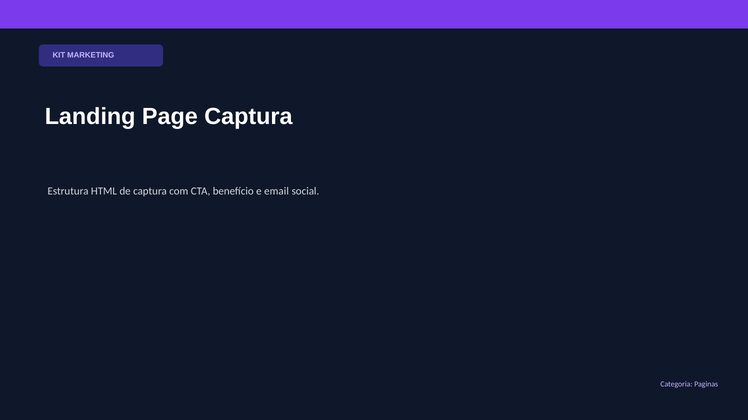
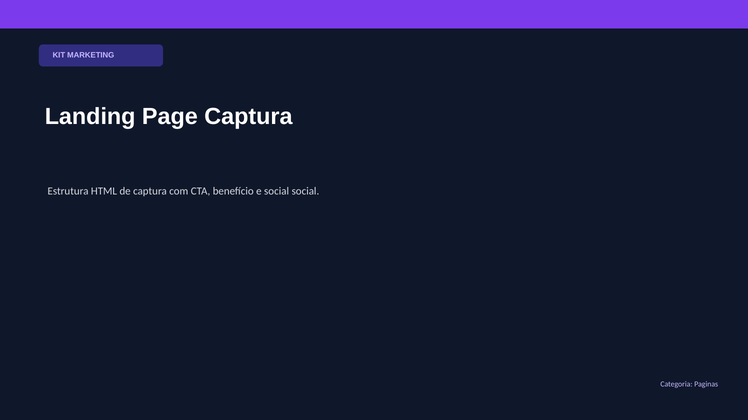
e email: email -> social (277, 191)
